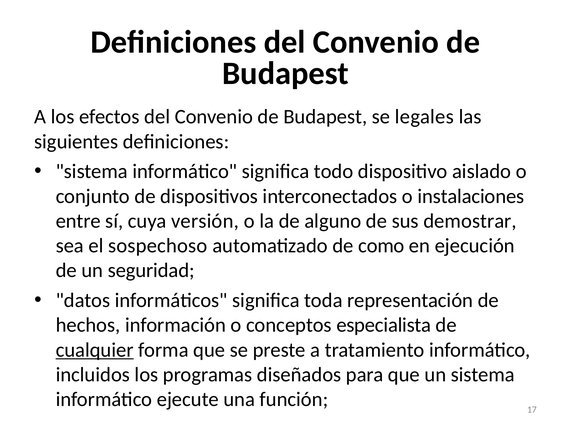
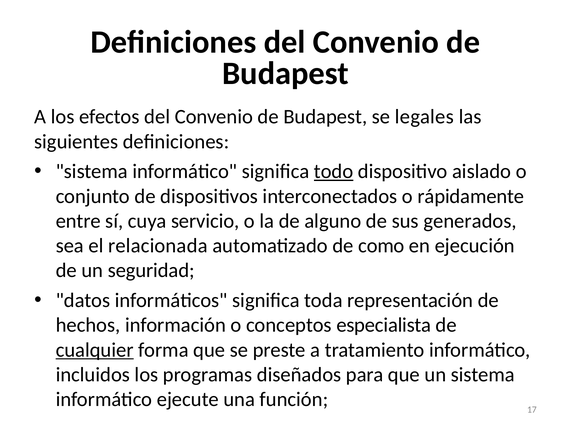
todo underline: none -> present (334, 171)
instalaciones: instalaciones -> rápidamente (471, 196)
versión: versión -> servicio (205, 221)
demostrar: demostrar -> generados (470, 221)
sospechoso: sospechoso -> relacionada (158, 245)
